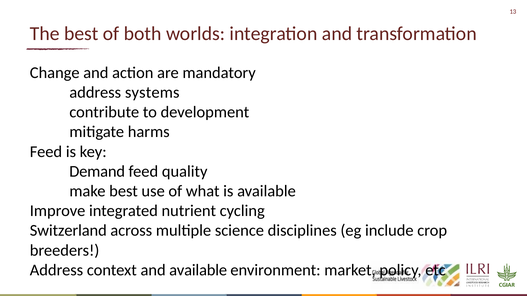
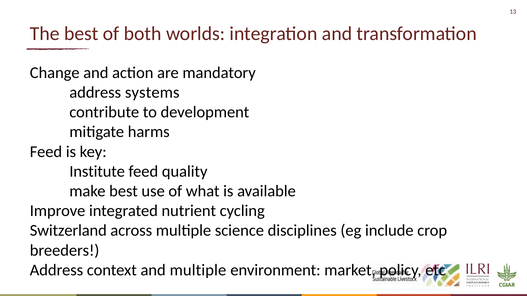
Demand: Demand -> Institute (97, 172)
and available: available -> multiple (198, 270)
